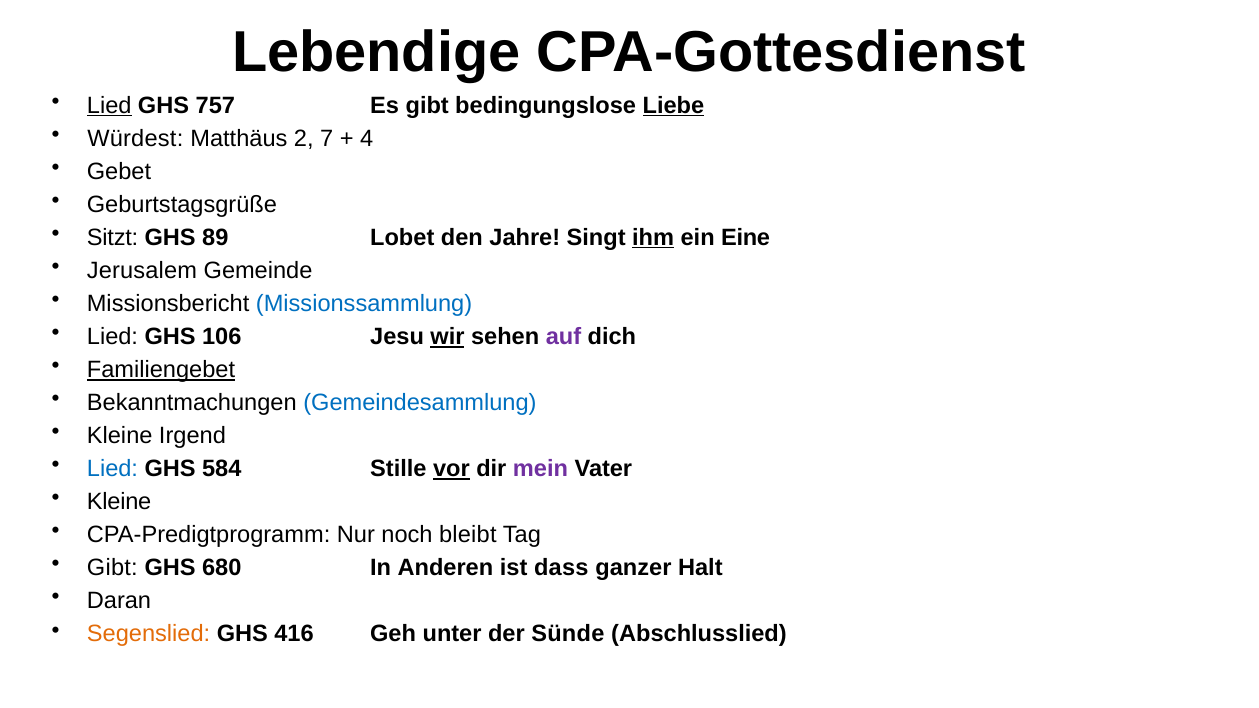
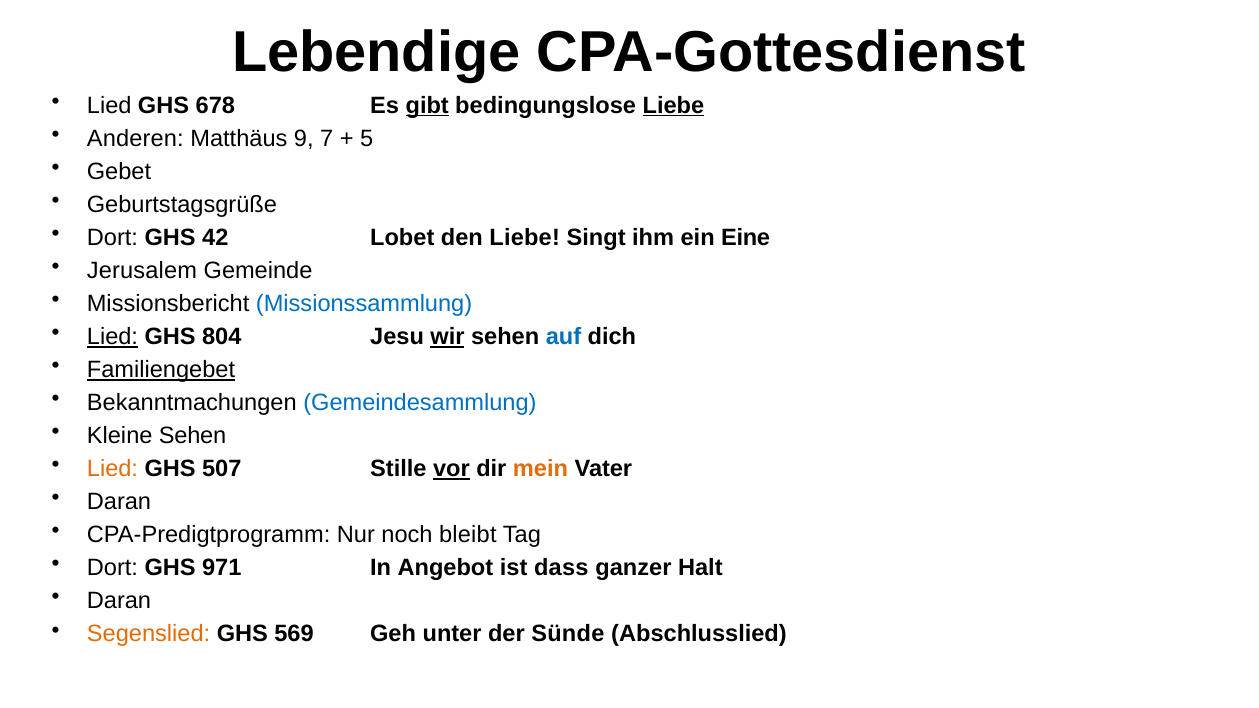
Lied underline: present -> none (109, 105)
757: 757 -> 678 (215, 105)
gibt underline: none -> present (427, 105)
Würdest: Würdest -> Anderen (135, 139)
2: 2 -> 9 (304, 139)
4: 4 -> 5 (367, 139)
Sitzt: Sitzt -> Dort (112, 238)
89: 89 -> 42 (215, 238)
den Jahre: Jahre -> Liebe (525, 238)
ihm underline: present -> none (653, 238)
Lied underline: none -> present (112, 337)
106: 106 -> 804 (222, 337)
auf colour: purple -> blue (564, 337)
Kleine Irgend: Irgend -> Sehen (193, 436)
Lied colour: blue -> orange (112, 469)
584: 584 -> 507 (222, 469)
mein colour: purple -> orange (540, 469)
Kleine: Kleine -> Daran (119, 502)
Gibt: Gibt -> Dort (112, 568)
680: 680 -> 971 (222, 568)
Anderen: Anderen -> Angebot (445, 568)
416: 416 -> 569 (294, 634)
